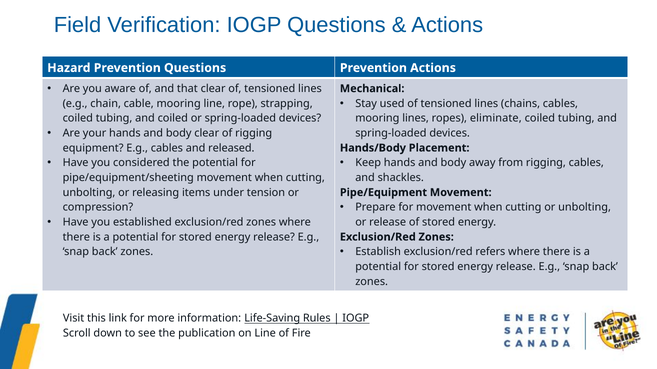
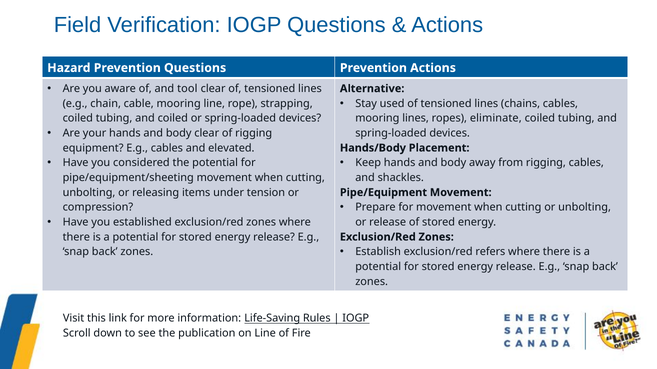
that: that -> tool (187, 89)
Mechanical: Mechanical -> Alternative (372, 89)
released: released -> elevated (231, 148)
